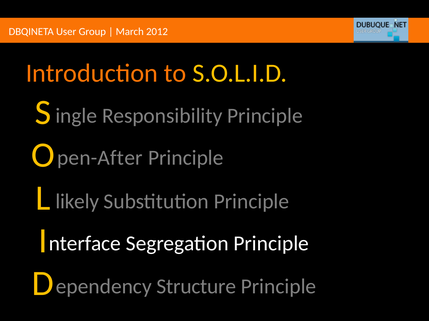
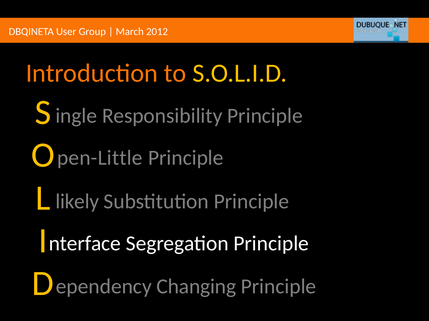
pen-After: pen-After -> pen-Little (100, 158)
Structure: Structure -> Changing (196, 287)
